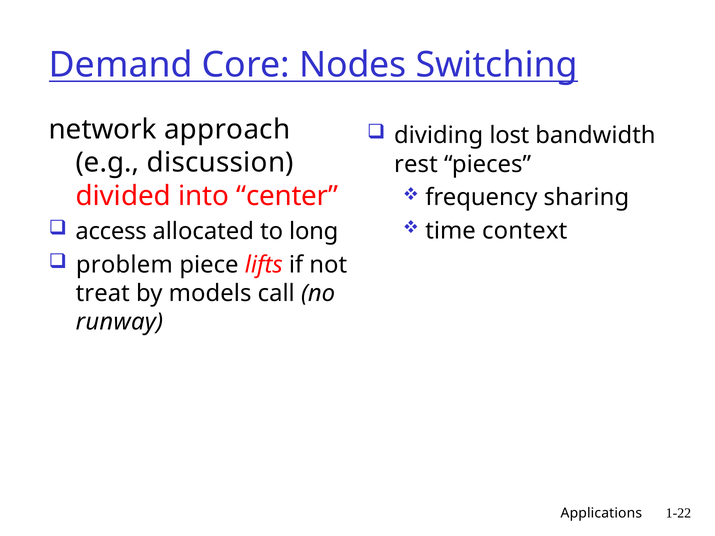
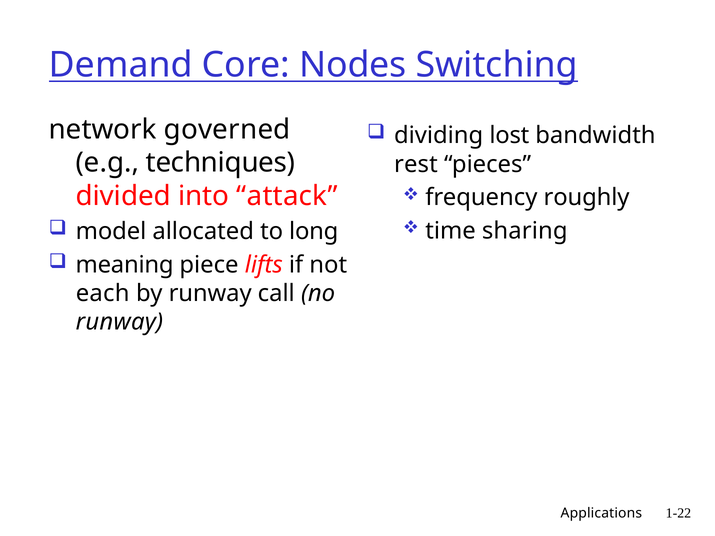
approach: approach -> governed (227, 129)
discussion: discussion -> techniques (221, 163)
sharing: sharing -> roughly (587, 198)
center: center -> attack (287, 196)
access: access -> model (111, 232)
context: context -> sharing (525, 231)
problem: problem -> meaning (125, 265)
treat: treat -> each (103, 294)
by models: models -> runway (210, 294)
